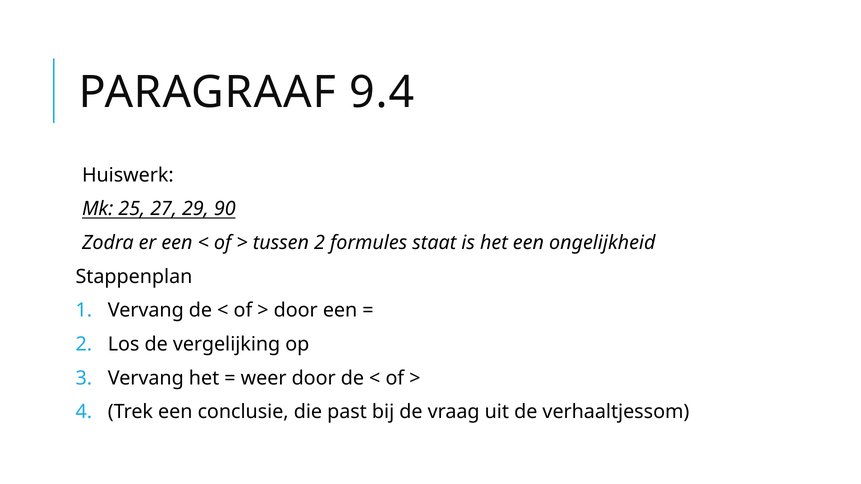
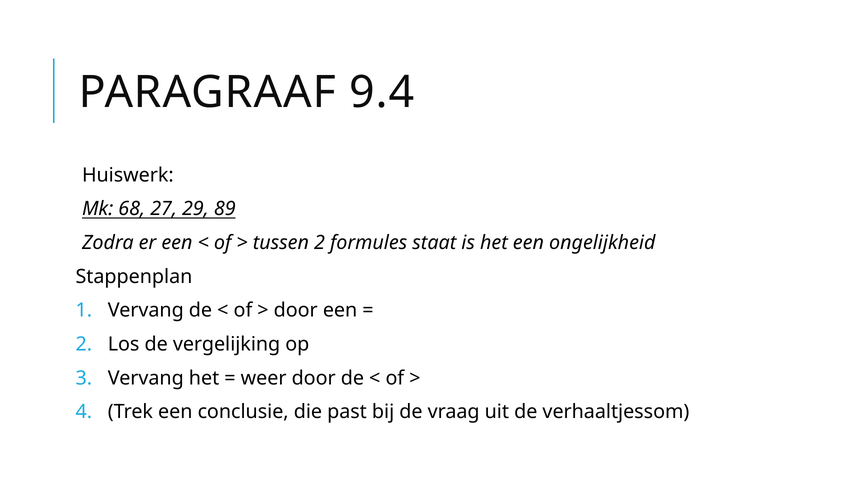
25: 25 -> 68 (132, 209)
90: 90 -> 89 (225, 209)
